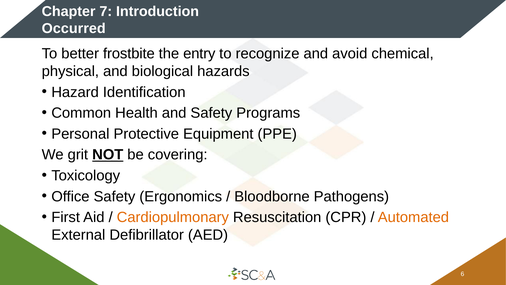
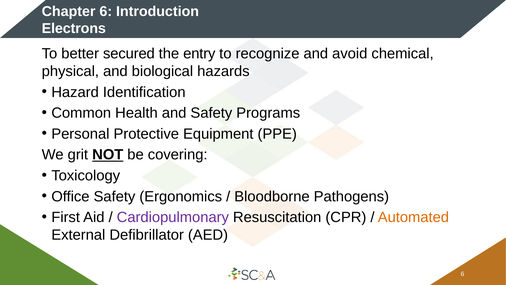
Chapter 7: 7 -> 6 (106, 11)
Occurred: Occurred -> Electrons (74, 29)
frostbite: frostbite -> secured (129, 54)
Cardiopulmonary colour: orange -> purple (173, 217)
